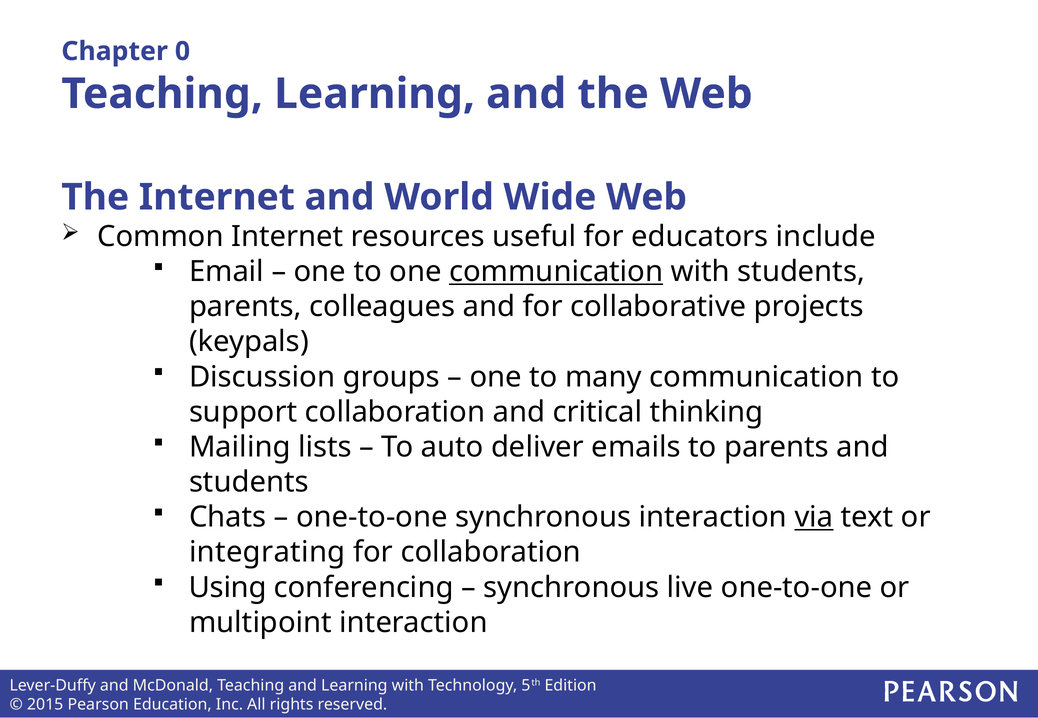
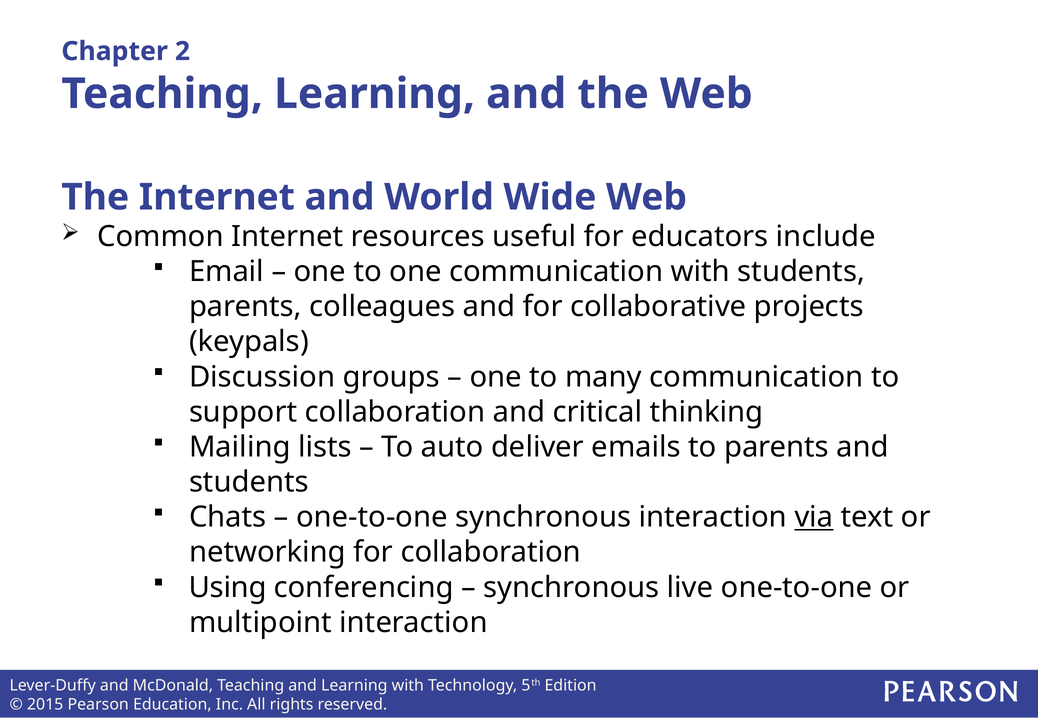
0: 0 -> 2 (182, 51)
communication underline: present -> none (556, 272)
integrating: integrating -> networking (267, 553)
